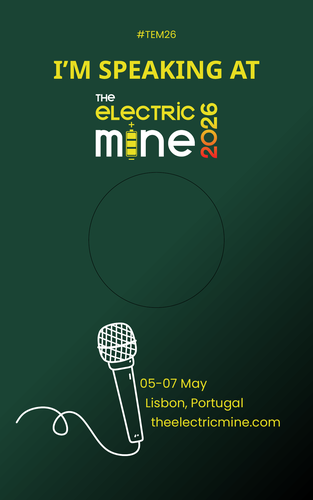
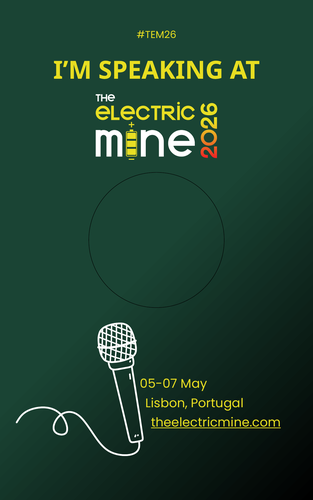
theelectricmine.com underline: none -> present (216, 423)
